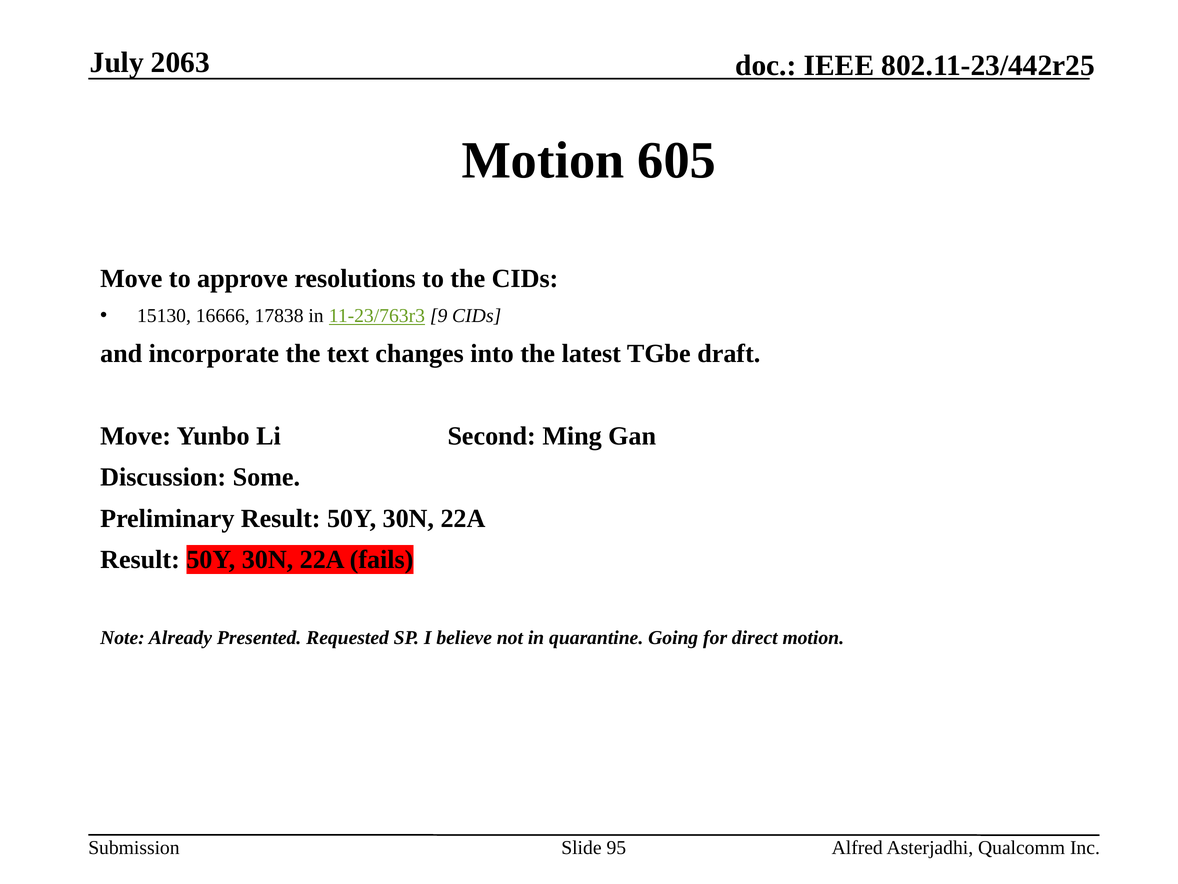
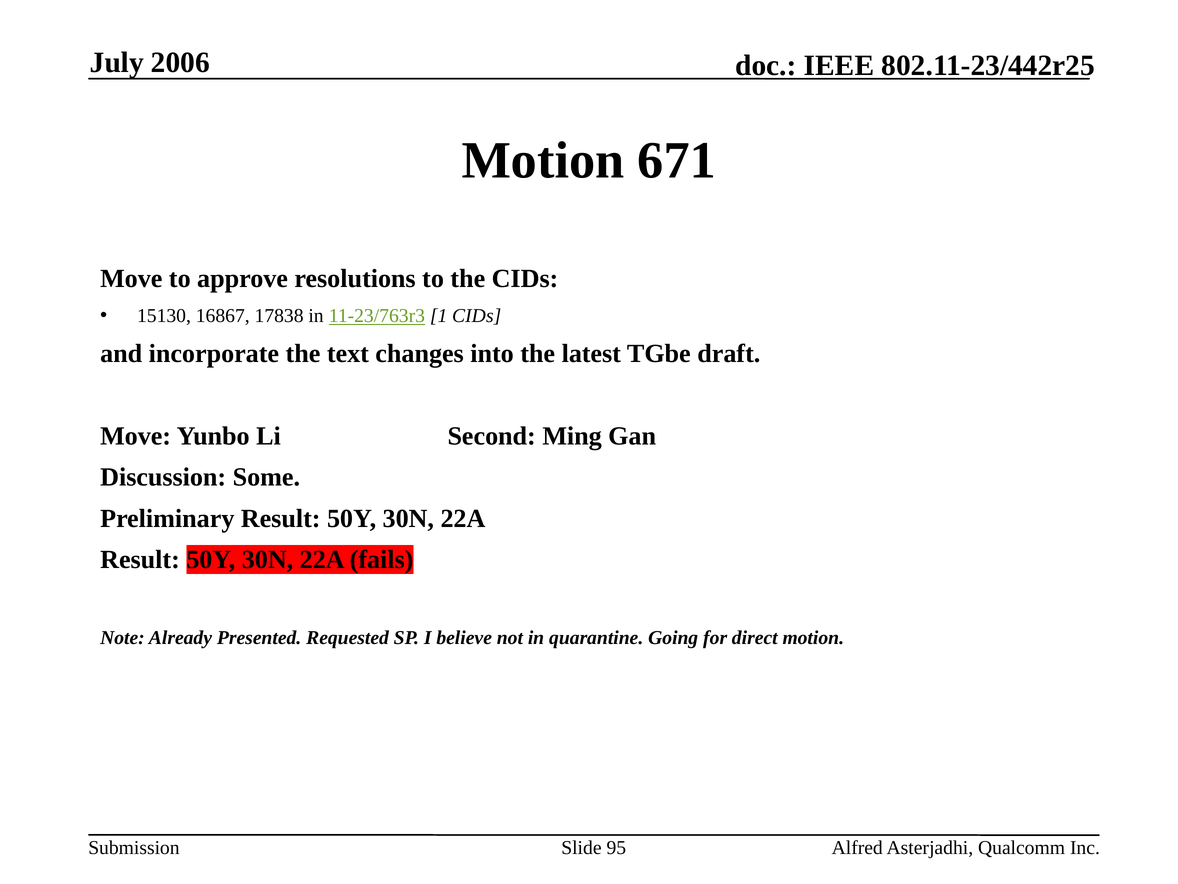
2063: 2063 -> 2006 (180, 62)
605: 605 -> 671 (677, 161)
16666: 16666 -> 16867 (223, 316)
9: 9 -> 1 (439, 316)
